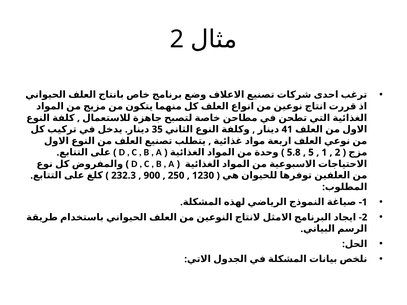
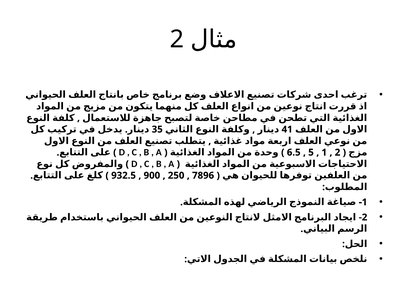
5.8: 5.8 -> 6.5 (294, 153)
232.3: 232.3 -> 932.5 (124, 176)
1230: 1230 -> 7896 (203, 176)
